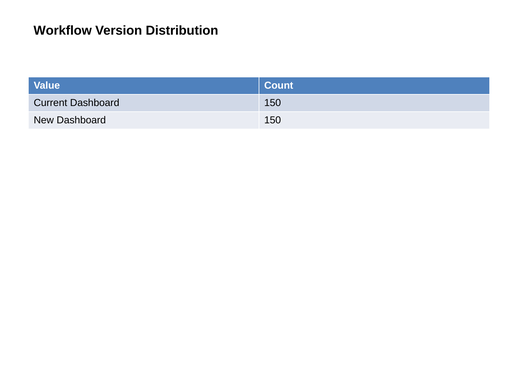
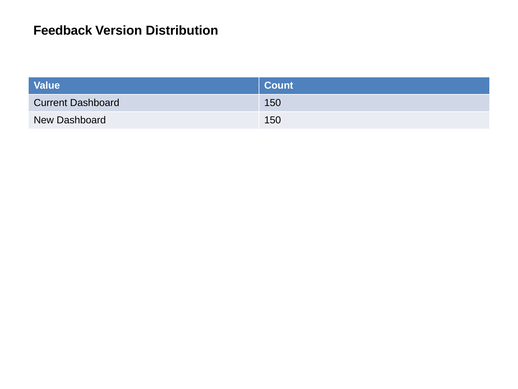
Workflow: Workflow -> Feedback (63, 31)
